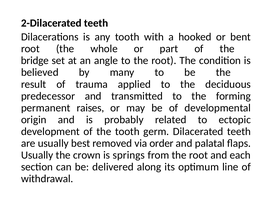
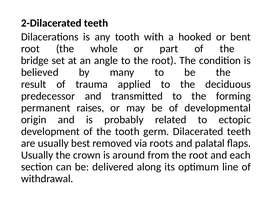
order: order -> roots (161, 143)
springs: springs -> around (129, 155)
